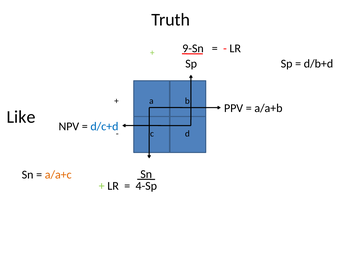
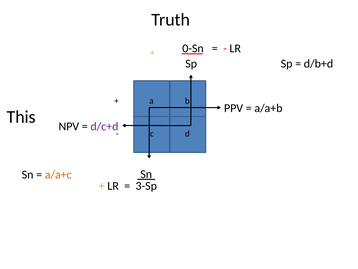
9-Sn: 9-Sn -> 0-Sn (193, 48)
Like: Like -> This (21, 117)
d/c+d colour: blue -> purple (104, 126)
4-Sp: 4-Sp -> 3-Sp (146, 186)
